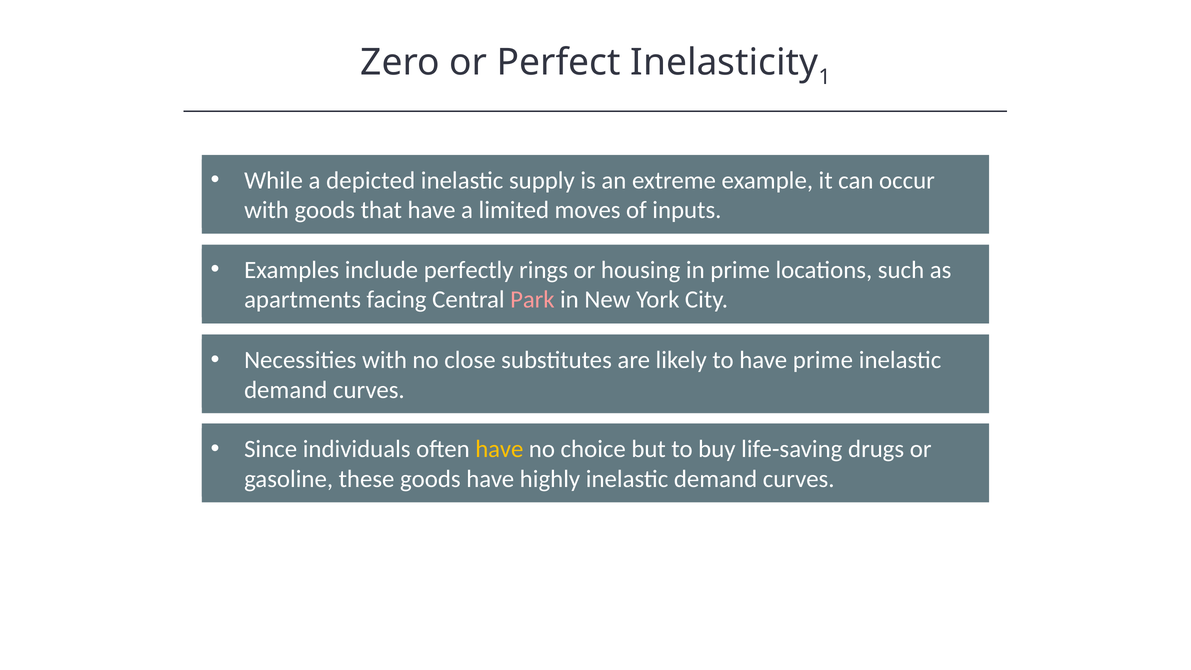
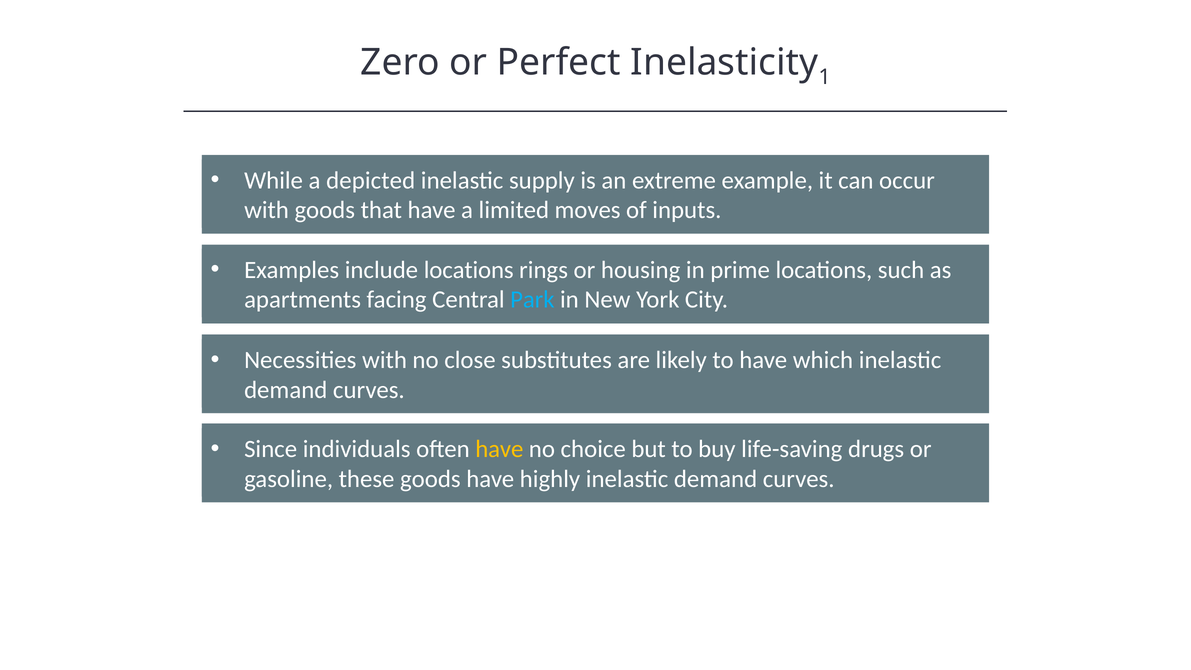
include perfectly: perfectly -> locations (469, 270)
Park colour: pink -> light blue (532, 300)
have prime: prime -> which (823, 360)
